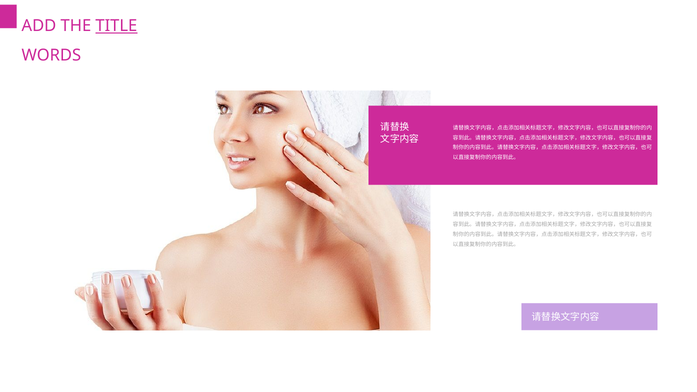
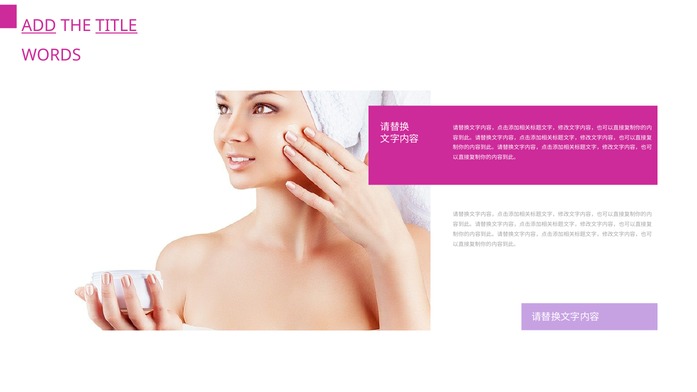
ADD underline: none -> present (39, 26)
